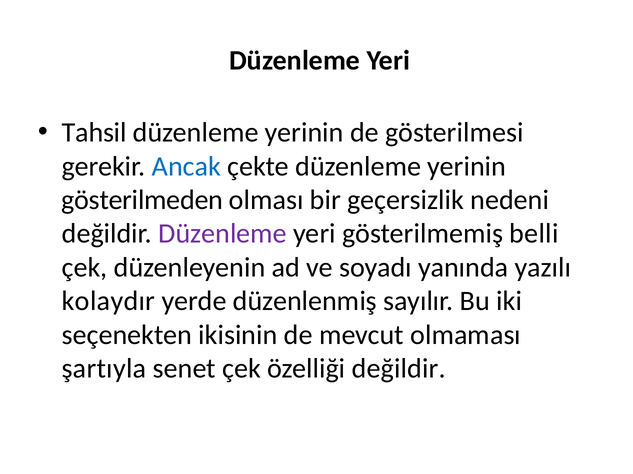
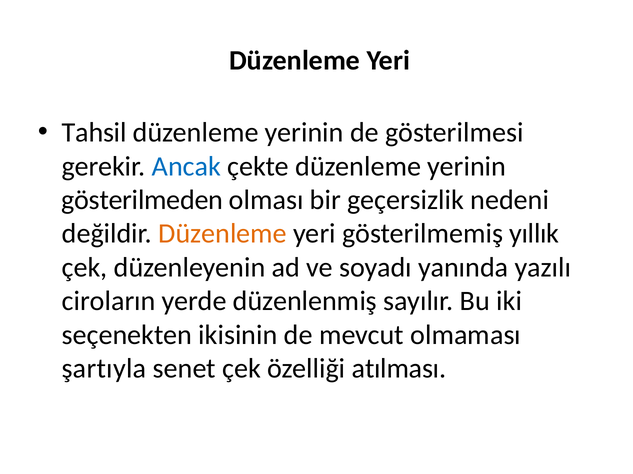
Düzenleme colour: purple -> orange (223, 234)
belli: belli -> yıllık (534, 234)
kolaydır: kolaydır -> ciroların (109, 302)
özelliği değildir: değildir -> atılması (399, 369)
